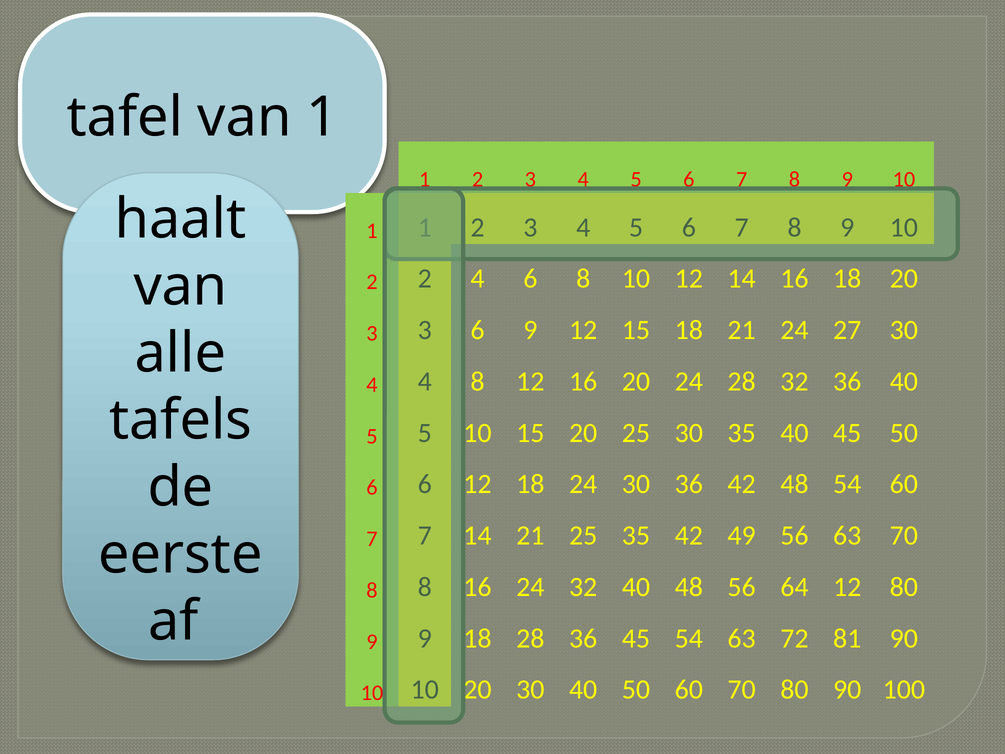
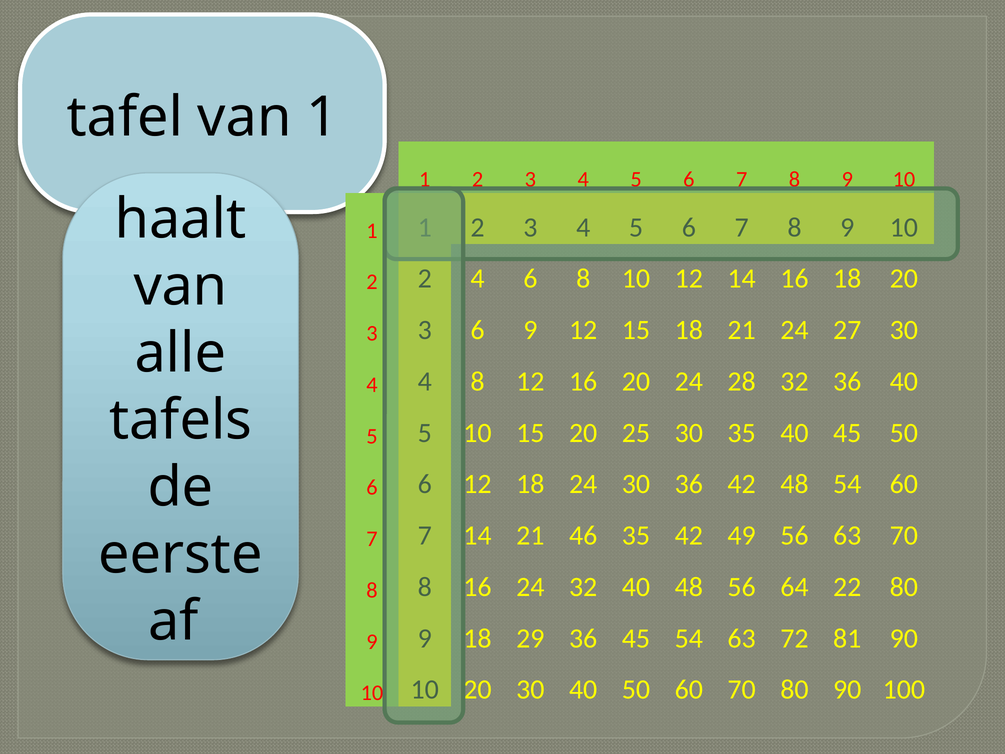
21 25: 25 -> 46 (583, 535)
64 12: 12 -> 22 (847, 587)
18 28: 28 -> 29 (530, 638)
